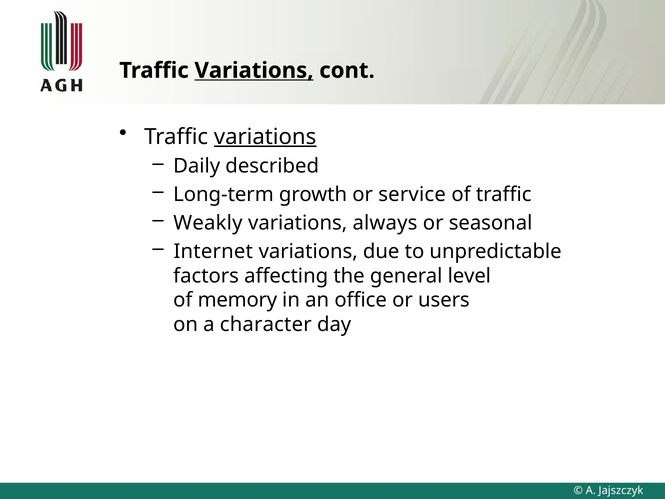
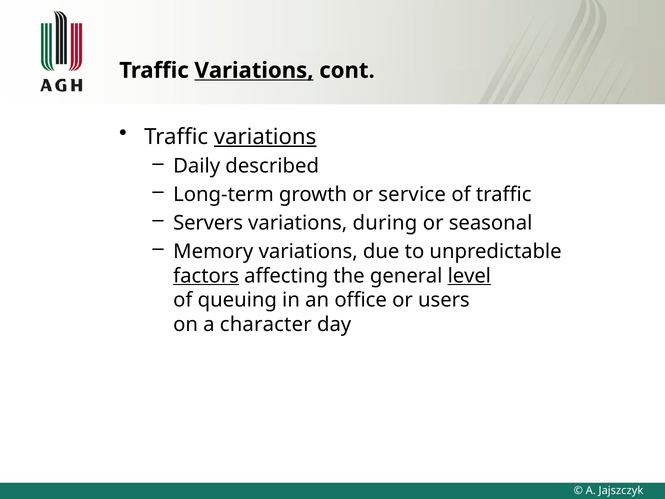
Weakly: Weakly -> Servers (208, 223)
always: always -> during (385, 223)
Internet: Internet -> Memory (213, 251)
factors underline: none -> present (206, 276)
level underline: none -> present (469, 276)
memory: memory -> queuing (237, 300)
